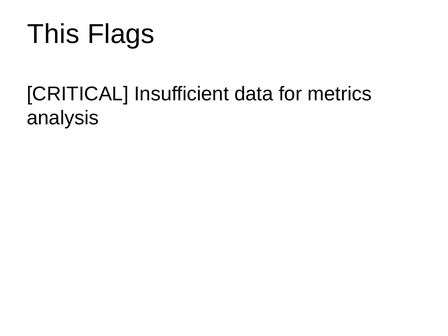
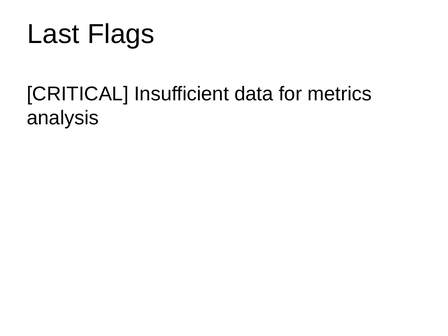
This: This -> Last (53, 34)
